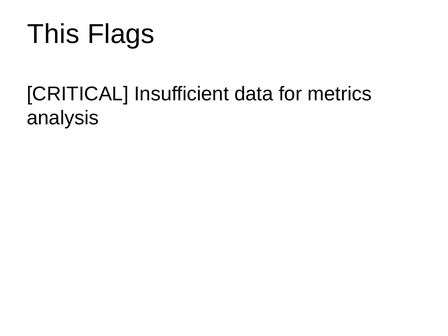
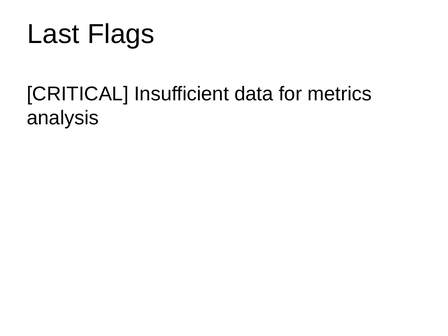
This: This -> Last (53, 34)
